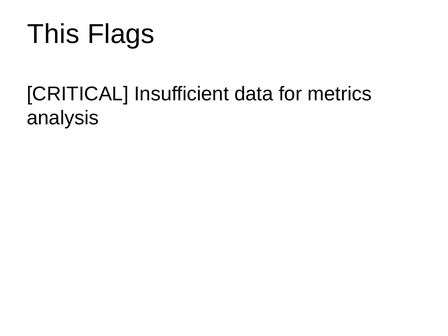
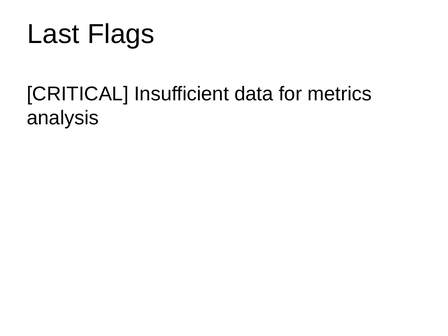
This: This -> Last (53, 34)
